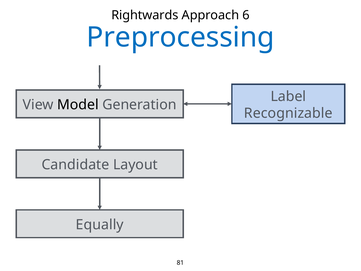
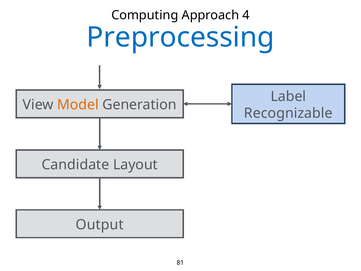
Rightwards: Rightwards -> Computing (145, 15)
6: 6 -> 4 (246, 15)
Model colour: black -> orange (78, 105)
Equally: Equally -> Output (100, 225)
